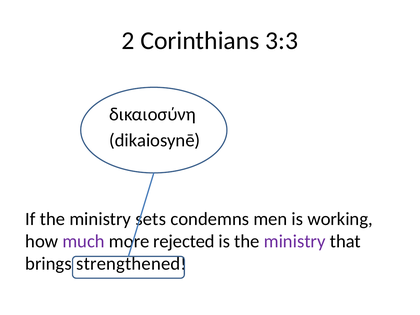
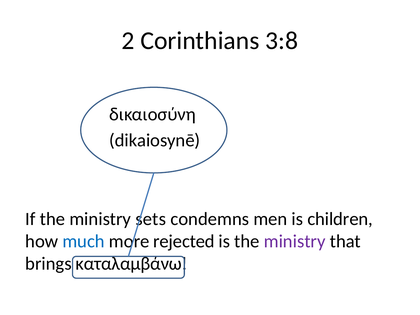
3:3: 3:3 -> 3:8 (282, 41)
working: working -> children (340, 219)
much colour: purple -> blue (84, 241)
strengthened: strengthened -> καταλαμβάνω (132, 264)
